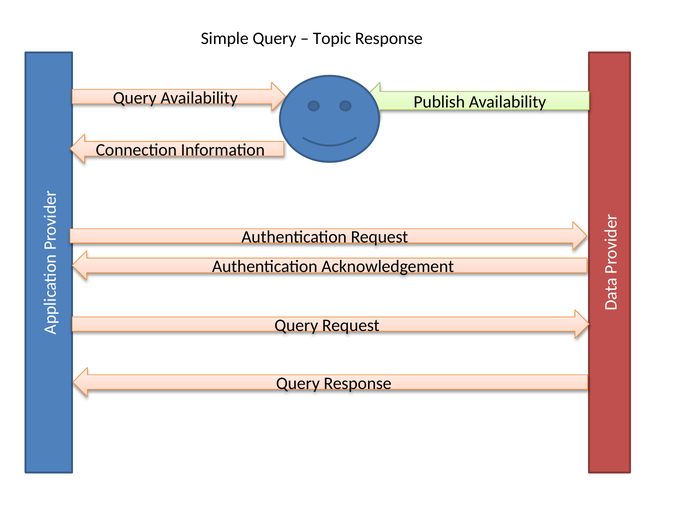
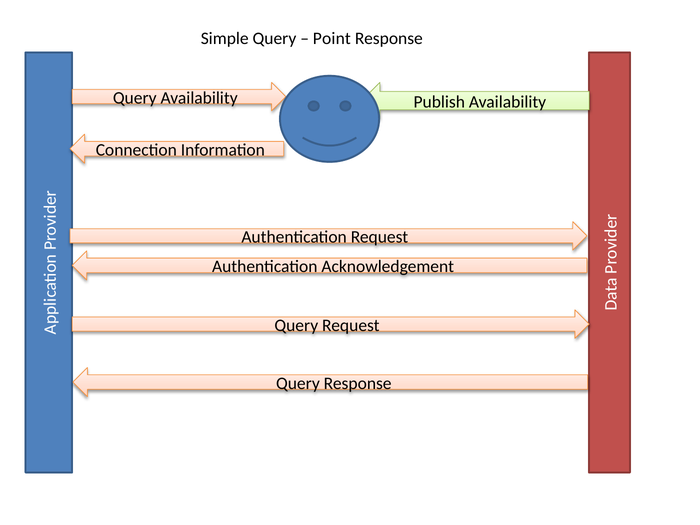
Topic: Topic -> Point (332, 38)
